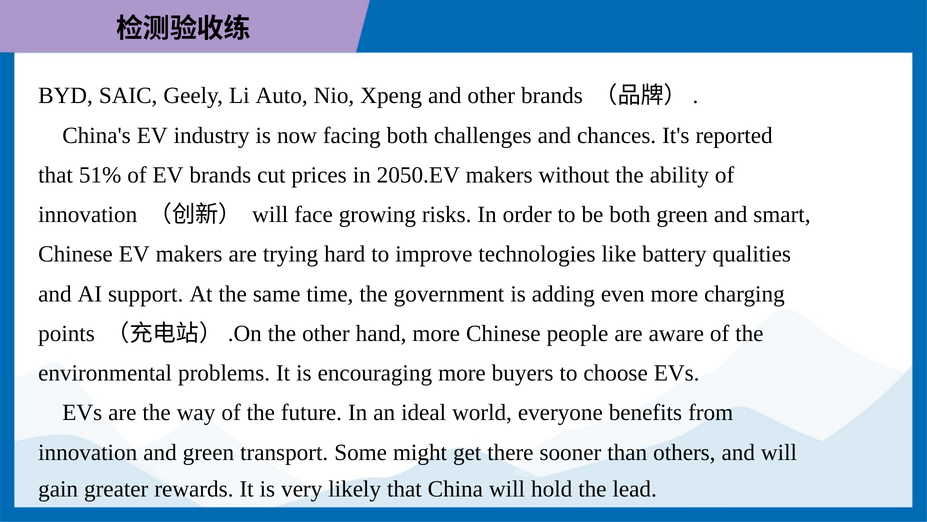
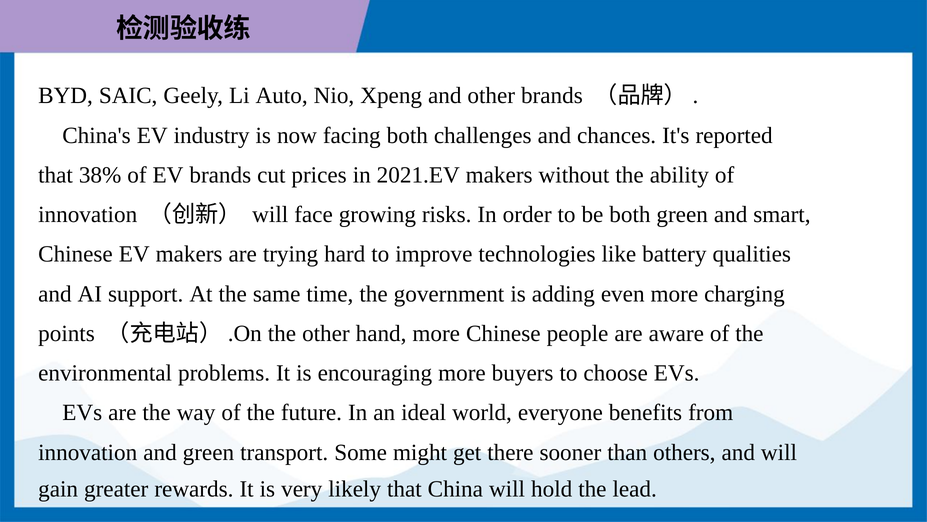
51%: 51% -> 38% (100, 175)
2050.EV: 2050.EV -> 2021.EV (418, 175)
